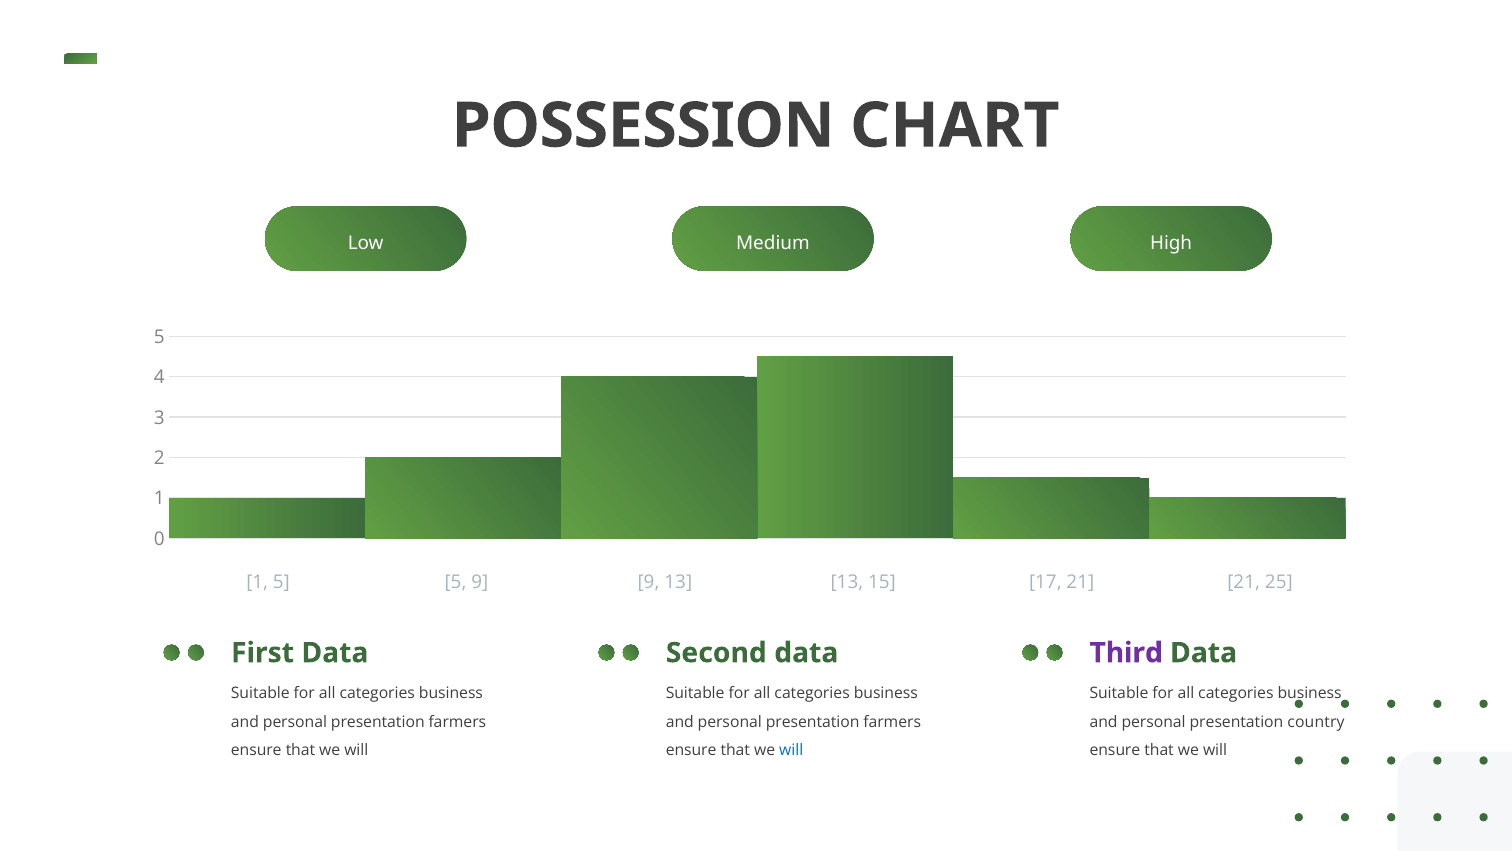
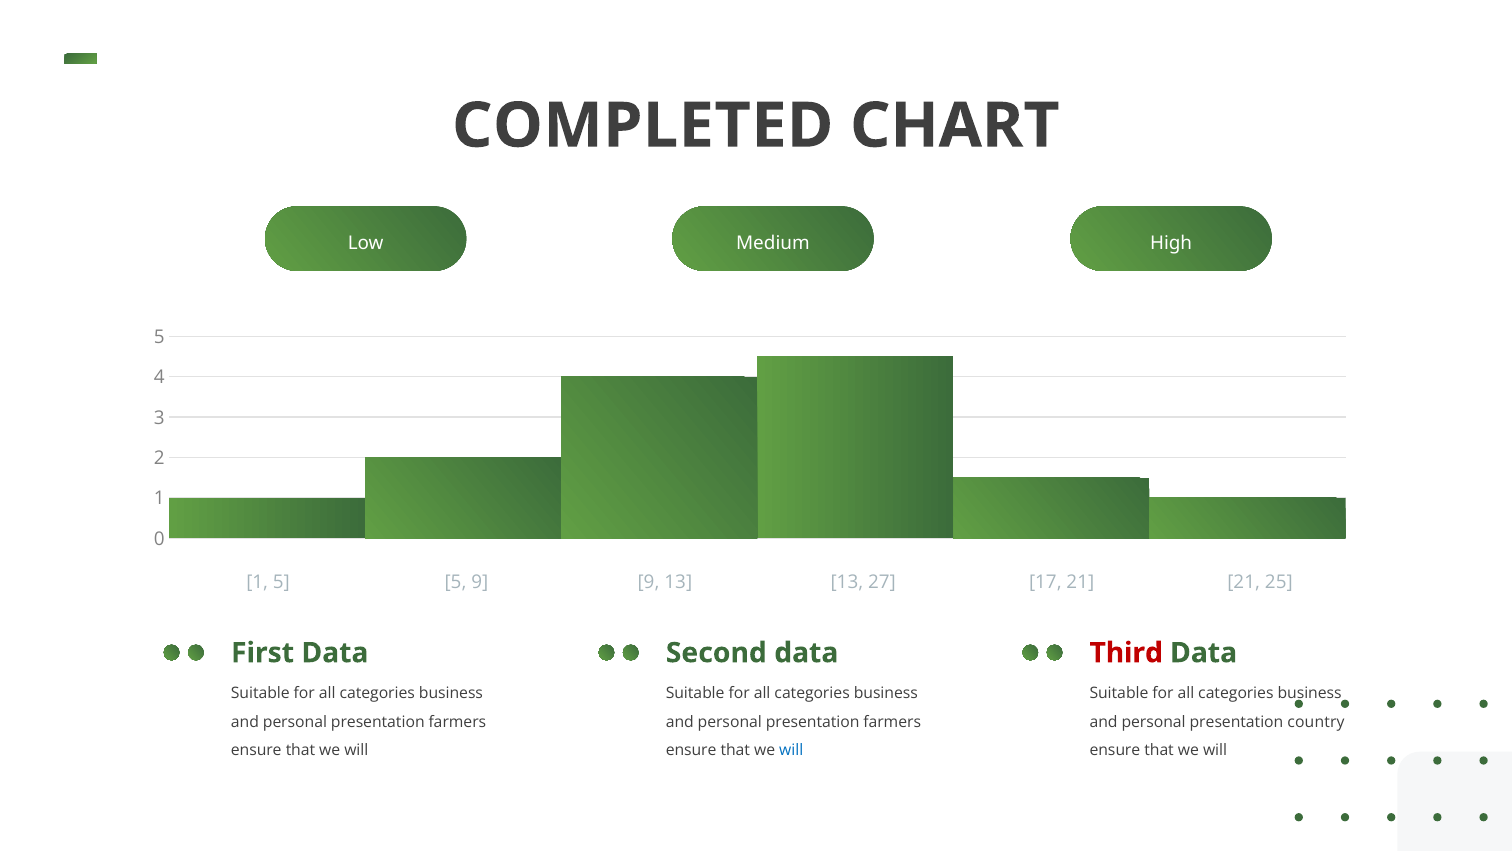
POSSESSION: POSSESSION -> COMPLETED (643, 126)
15: 15 -> 27 (882, 581)
Third colour: purple -> red (1126, 653)
